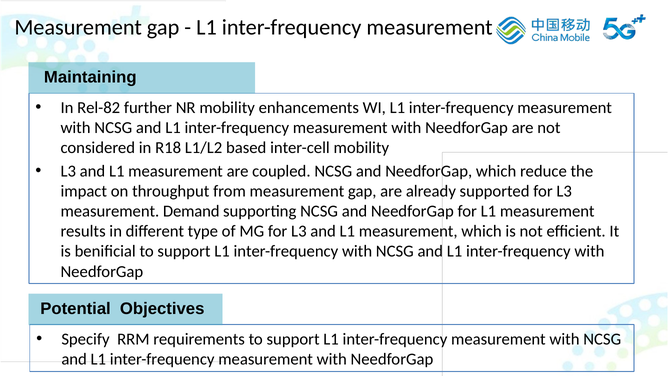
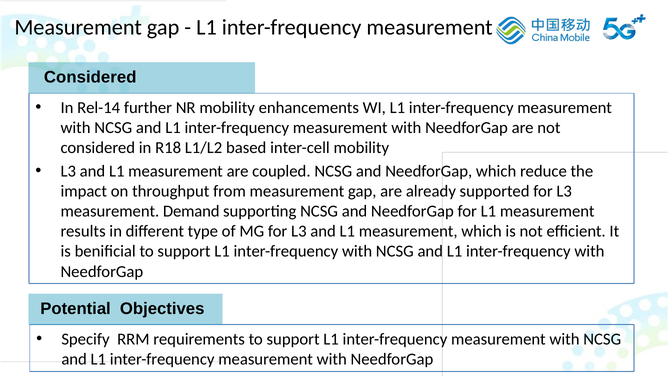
Maintaining: Maintaining -> Considered (90, 77)
Rel-82: Rel-82 -> Rel-14 (99, 108)
